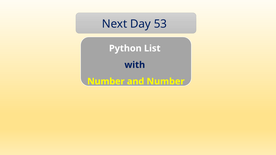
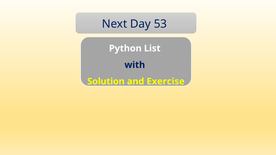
Number: Number -> Solution (106, 82)
and Number: Number -> Exercise (166, 82)
